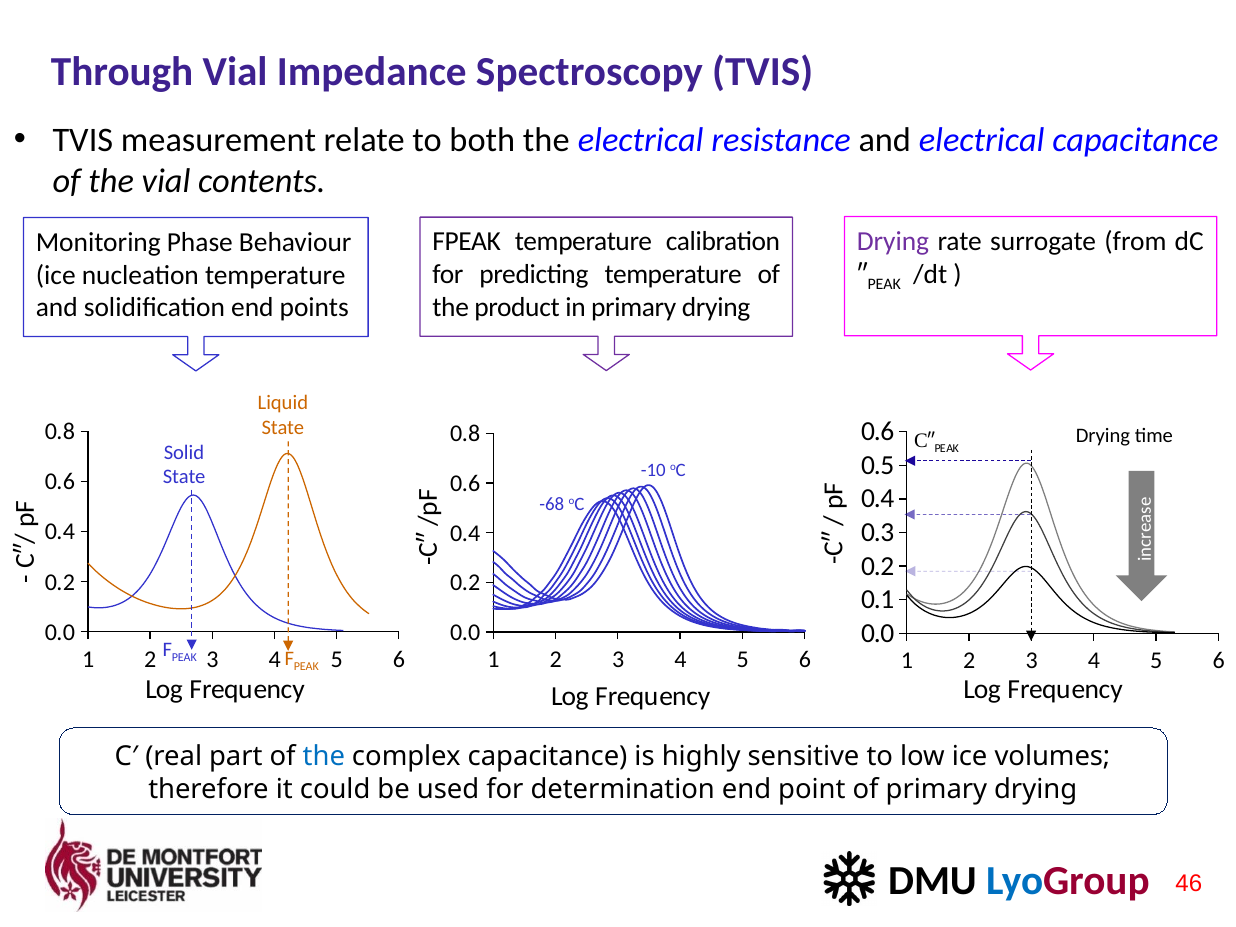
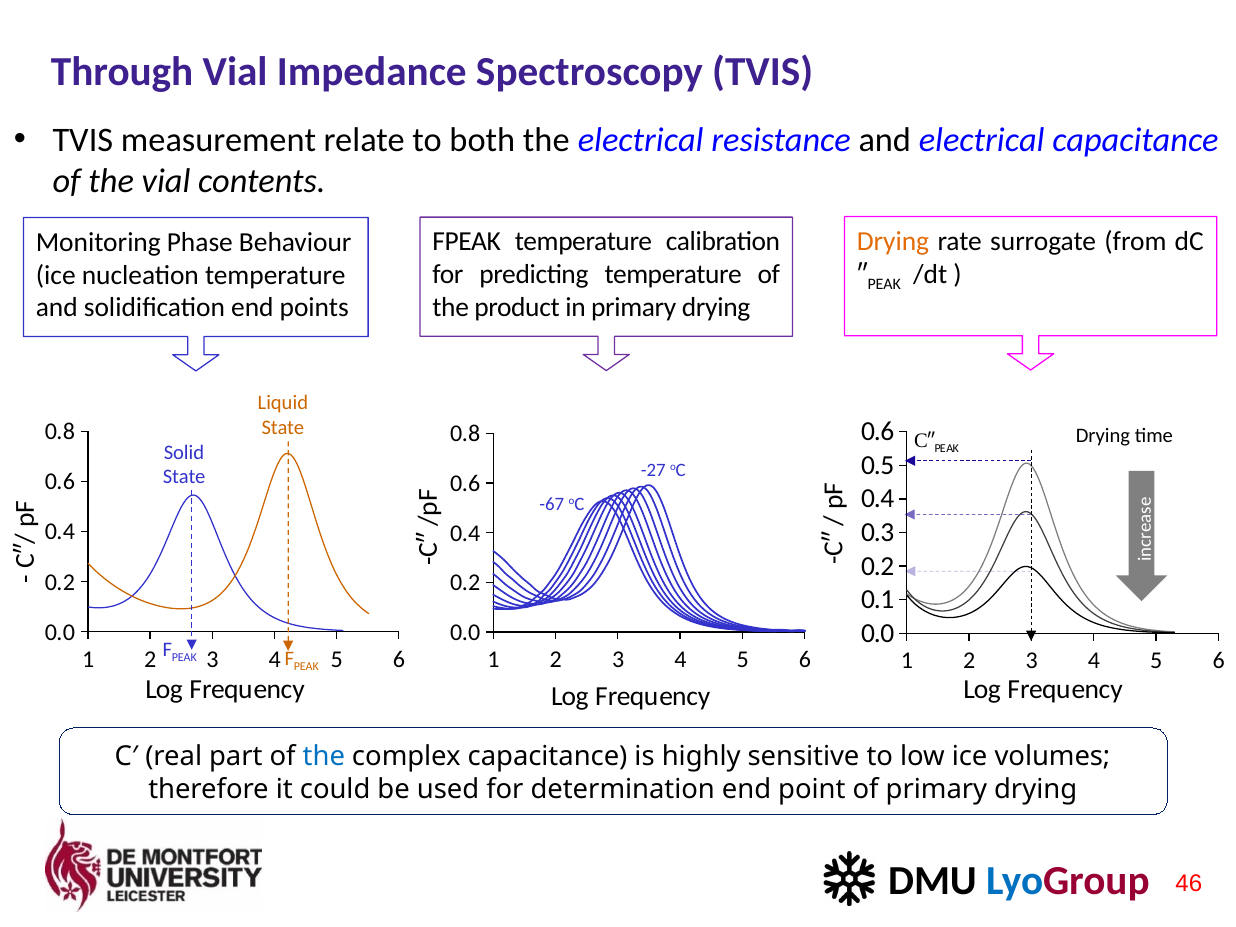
Drying colour: purple -> orange (893, 241)
-10: -10 -> -27 (653, 470)
-68: -68 -> -67 (552, 504)
